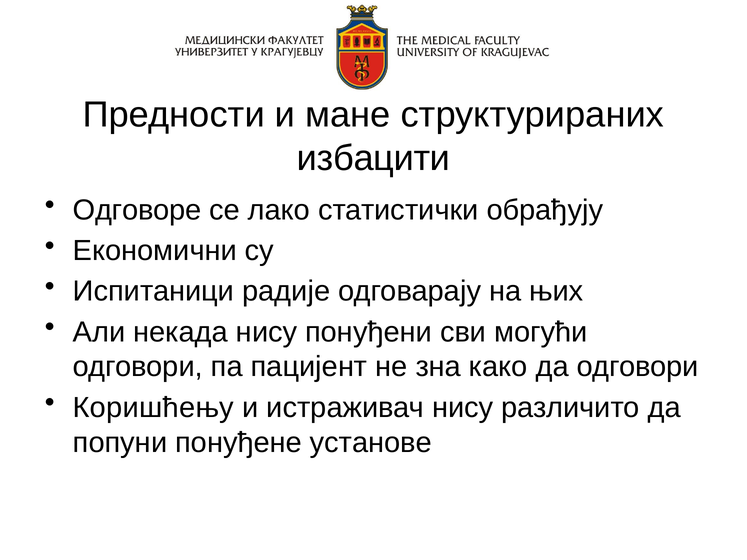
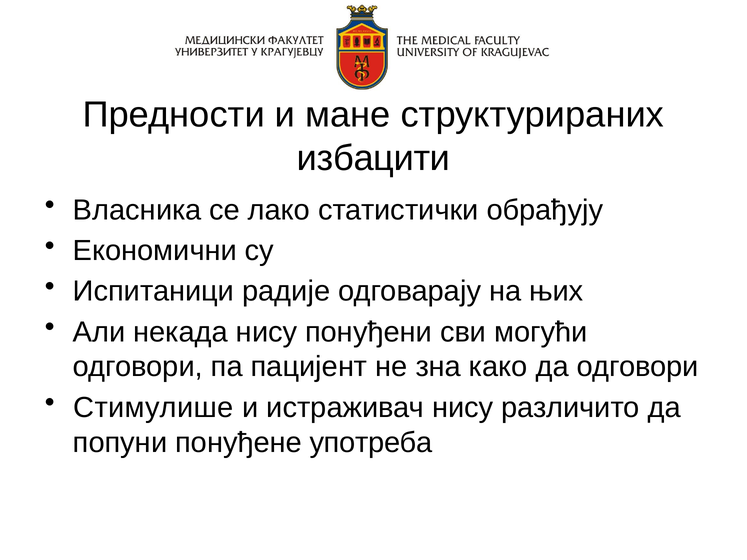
Одговоре: Одговоре -> Власника (137, 210)
Коришћењу: Коришћењу -> Стимулише (153, 408)
установе: установе -> употреба (371, 443)
